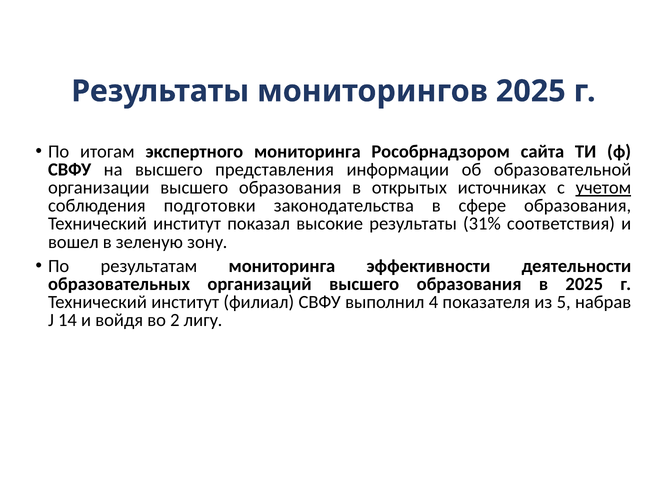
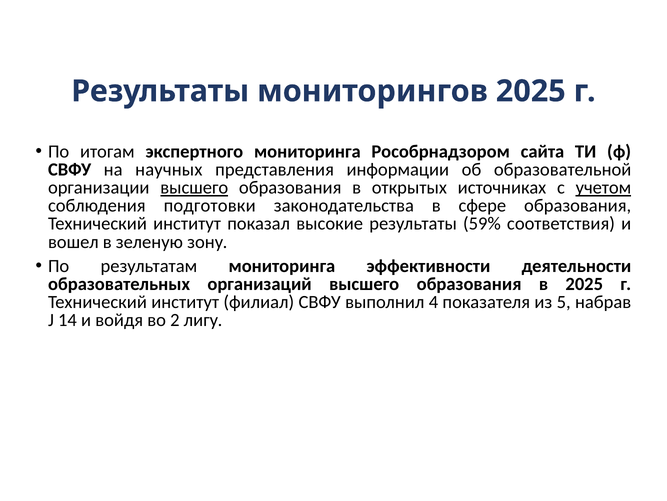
на высшего: высшего -> научных (169, 169)
высшего underline: none -> present (194, 187)
31%: 31% -> 59% (482, 224)
